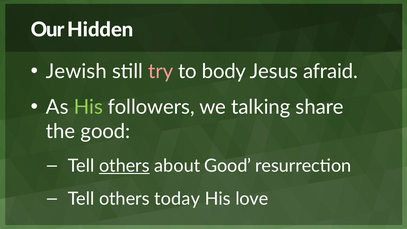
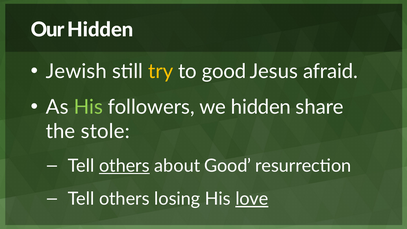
try colour: pink -> yellow (161, 71)
to body: body -> good (224, 71)
we talking: talking -> hidden (261, 107)
the good: good -> stole (105, 132)
today: today -> losing (177, 199)
love underline: none -> present (252, 199)
